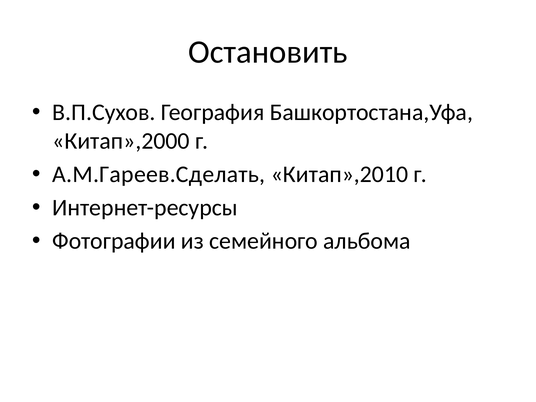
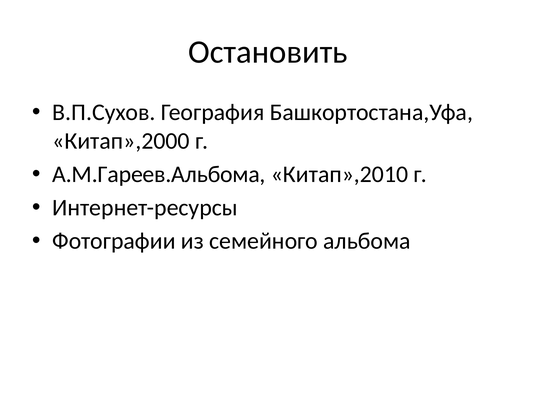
А.М.Гареев.Сделать: А.М.Гареев.Сделать -> А.М.Гареев.Альбома (159, 174)
